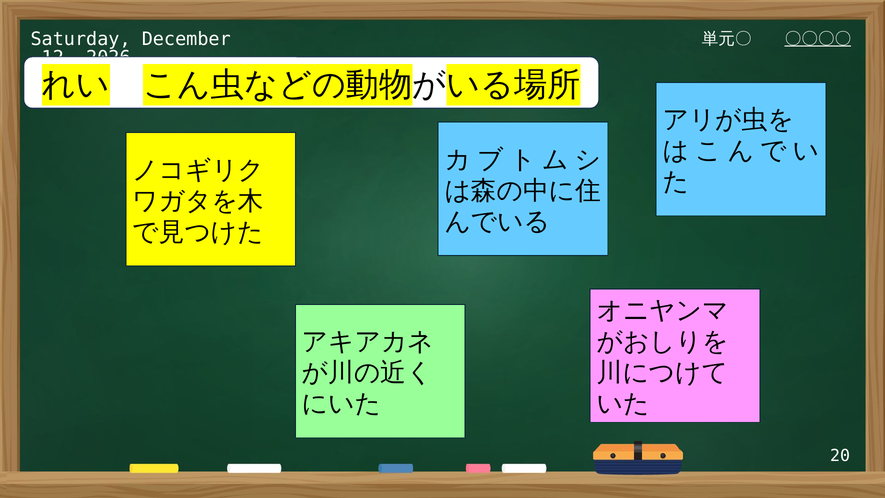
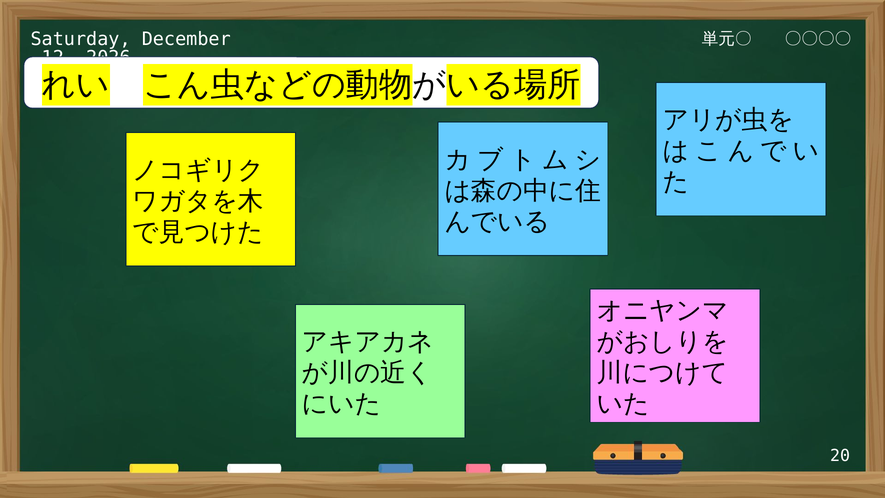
〇〇〇〇 underline: present -> none (818, 39)
